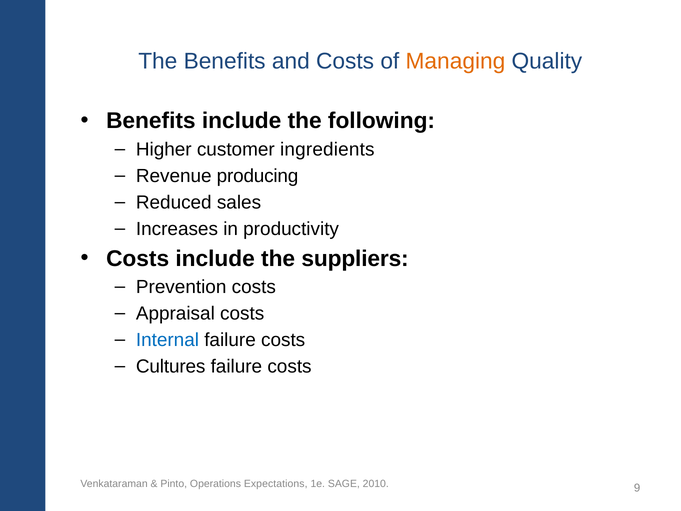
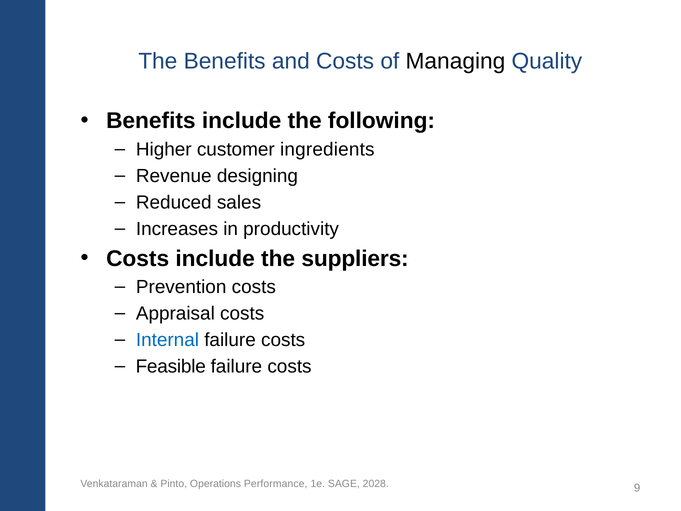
Managing colour: orange -> black (455, 61)
producing: producing -> designing (257, 176)
Cultures: Cultures -> Feasible (171, 366)
Expectations: Expectations -> Performance (276, 484)
2010: 2010 -> 2028 (376, 484)
